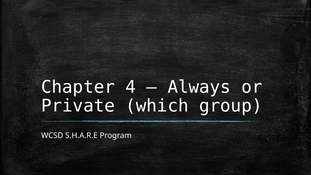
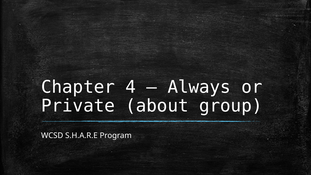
which: which -> about (157, 106)
